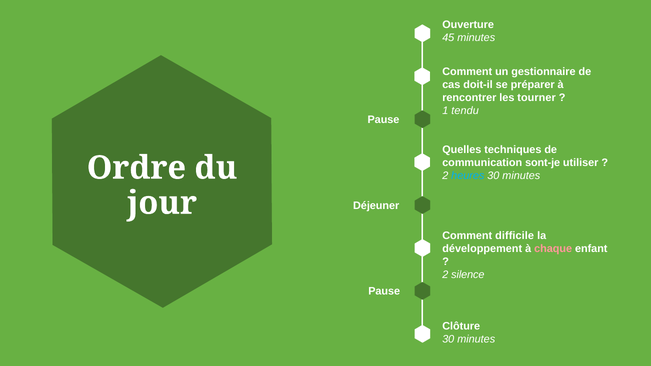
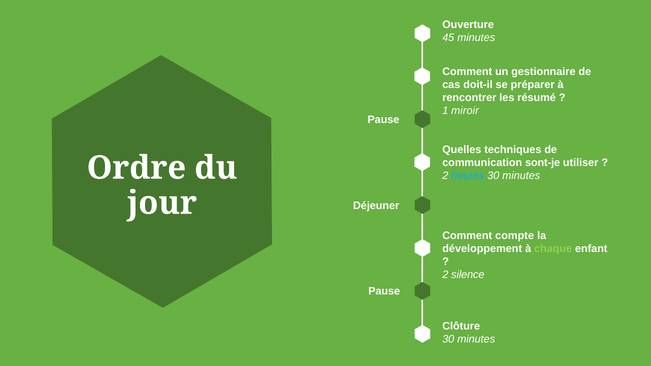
tourner: tourner -> résumé (537, 98)
tendu: tendu -> miroir (465, 111)
difficile: difficile -> compte (515, 236)
chaque colour: pink -> light green (553, 249)
